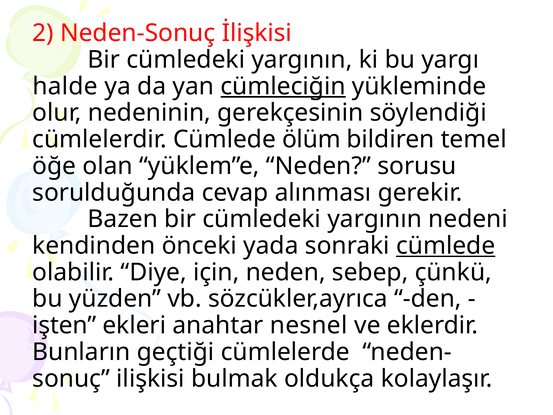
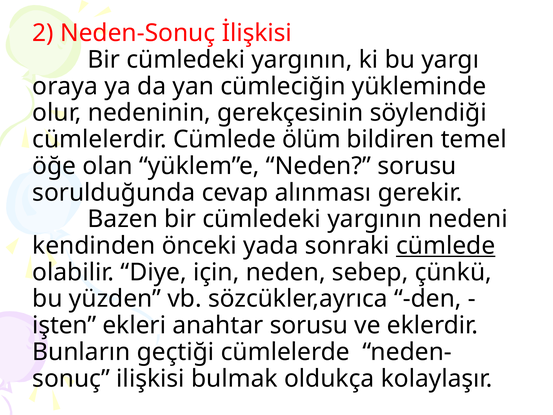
halde: halde -> oraya (65, 86)
cümleciğin underline: present -> none (283, 86)
anahtar nesnel: nesnel -> sorusu (309, 325)
